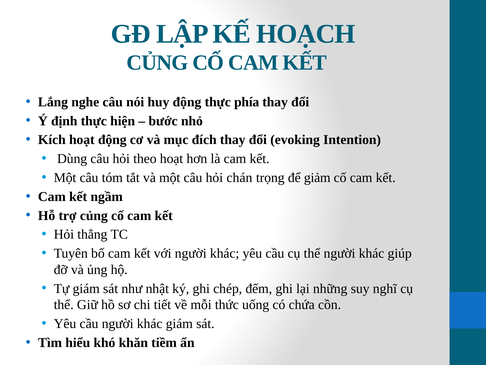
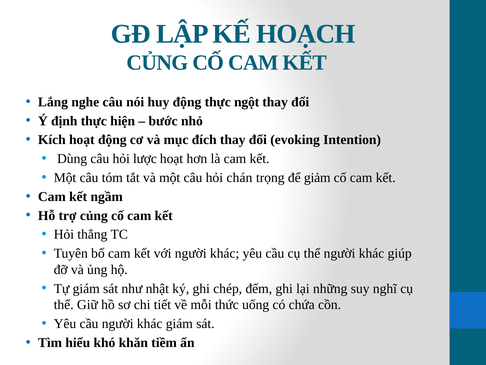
phía: phía -> ngột (247, 102)
theo: theo -> lược (145, 159)
